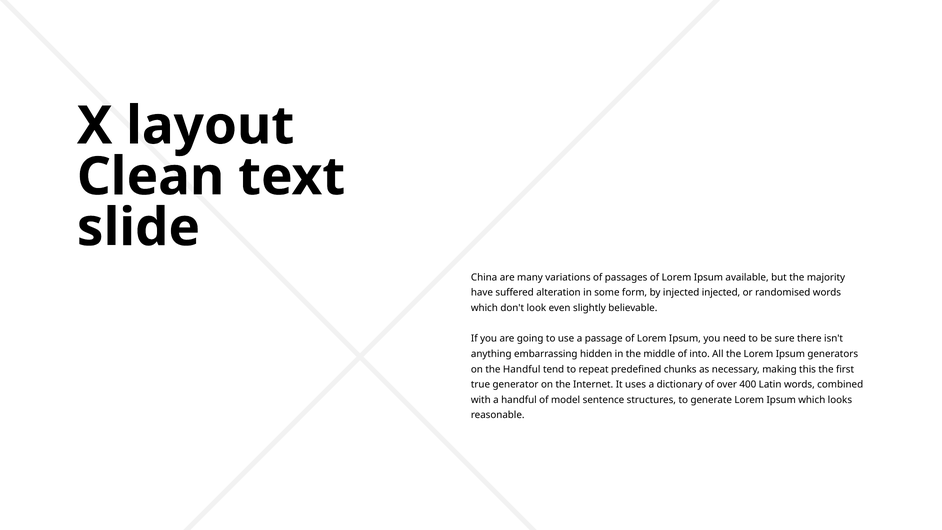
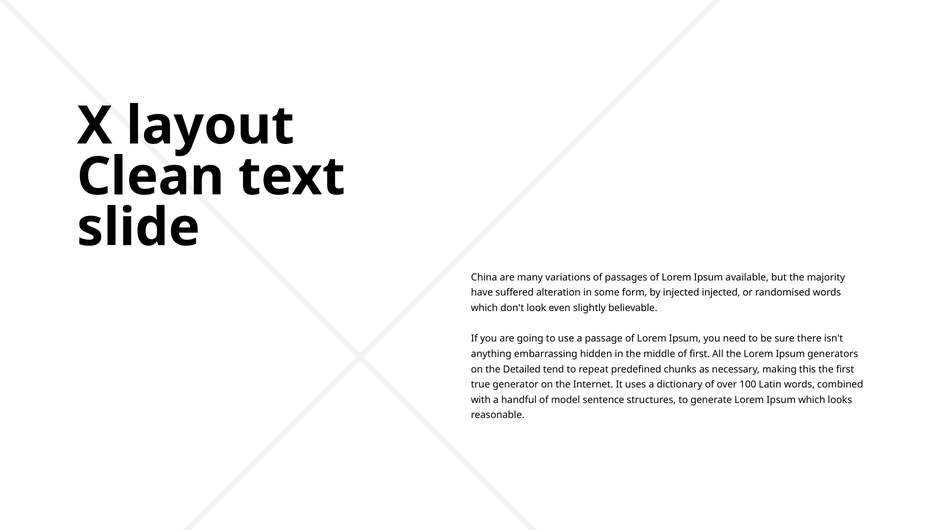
of into: into -> first (700, 354)
the Handful: Handful -> Detailed (522, 369)
400: 400 -> 100 (748, 384)
